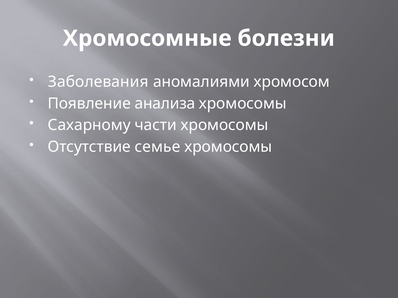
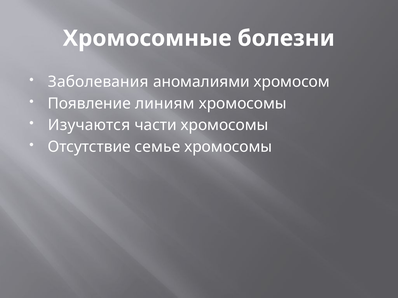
анализа: анализа -> линиям (165, 104)
Сахарному: Сахарному -> Изучаются (89, 125)
